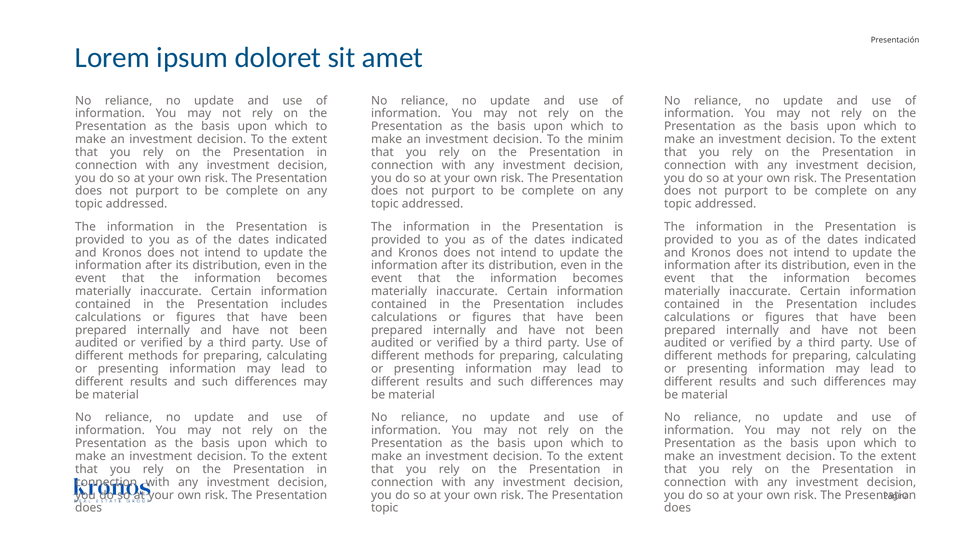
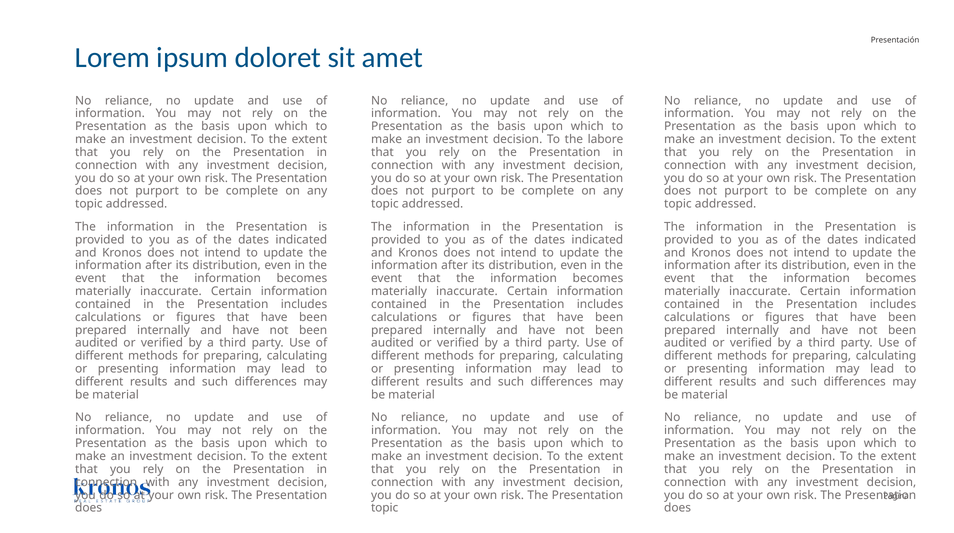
minim: minim -> labore (606, 139)
